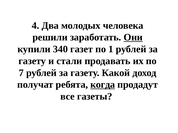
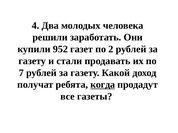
Они underline: present -> none (133, 37)
340: 340 -> 952 (60, 49)
1: 1 -> 2 (111, 49)
